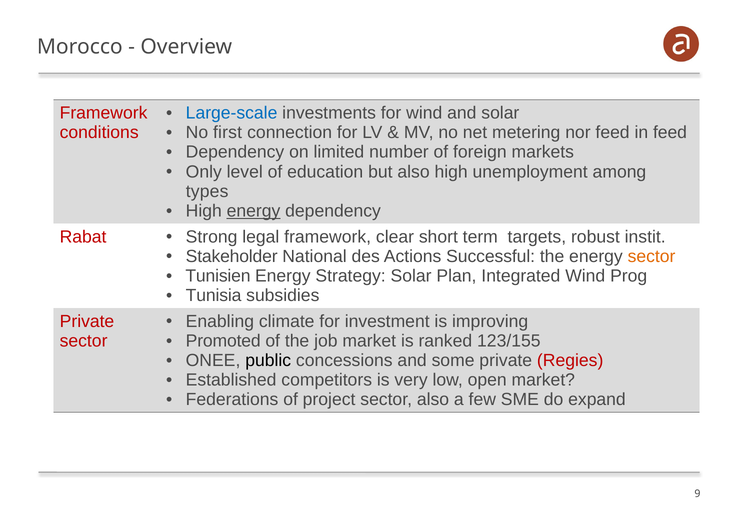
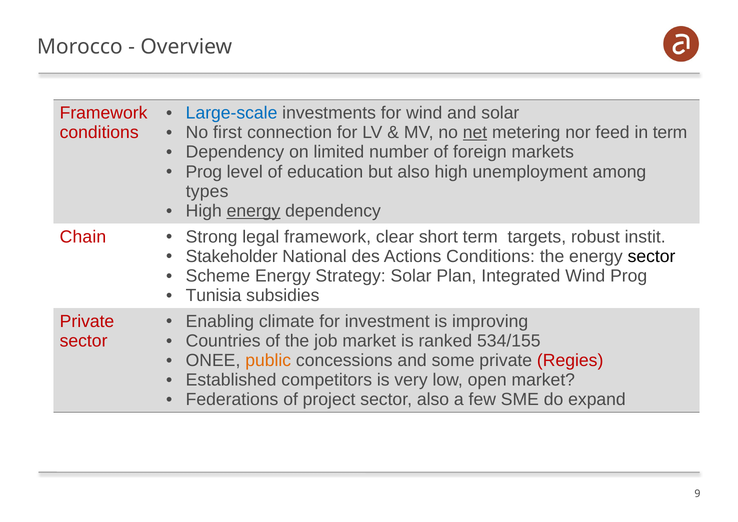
net underline: none -> present (475, 133)
in feed: feed -> term (670, 133)
Only: Only -> Prog (204, 172)
Rabat: Rabat -> Chain (83, 237)
Actions Successful: Successful -> Conditions (491, 256)
sector colour: orange -> black (652, 256)
Tunisien: Tunisien -> Scheme (218, 276)
Promoted: Promoted -> Countries (223, 341)
123/155: 123/155 -> 534/155 (509, 341)
public colour: black -> orange (268, 361)
